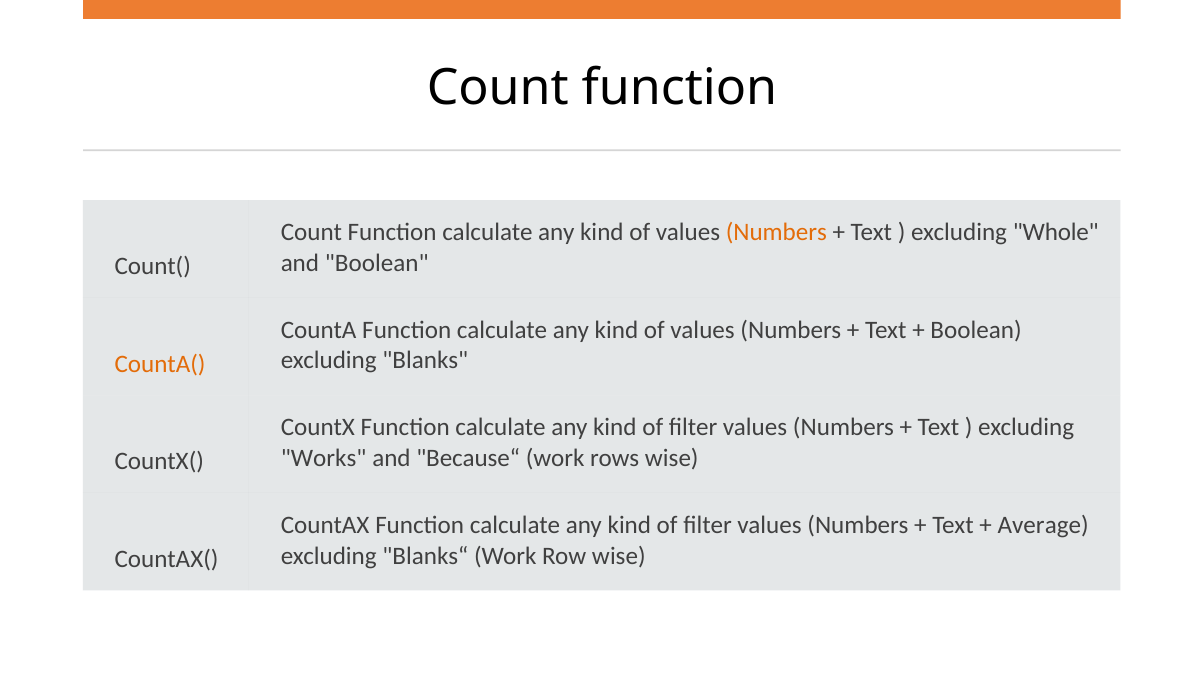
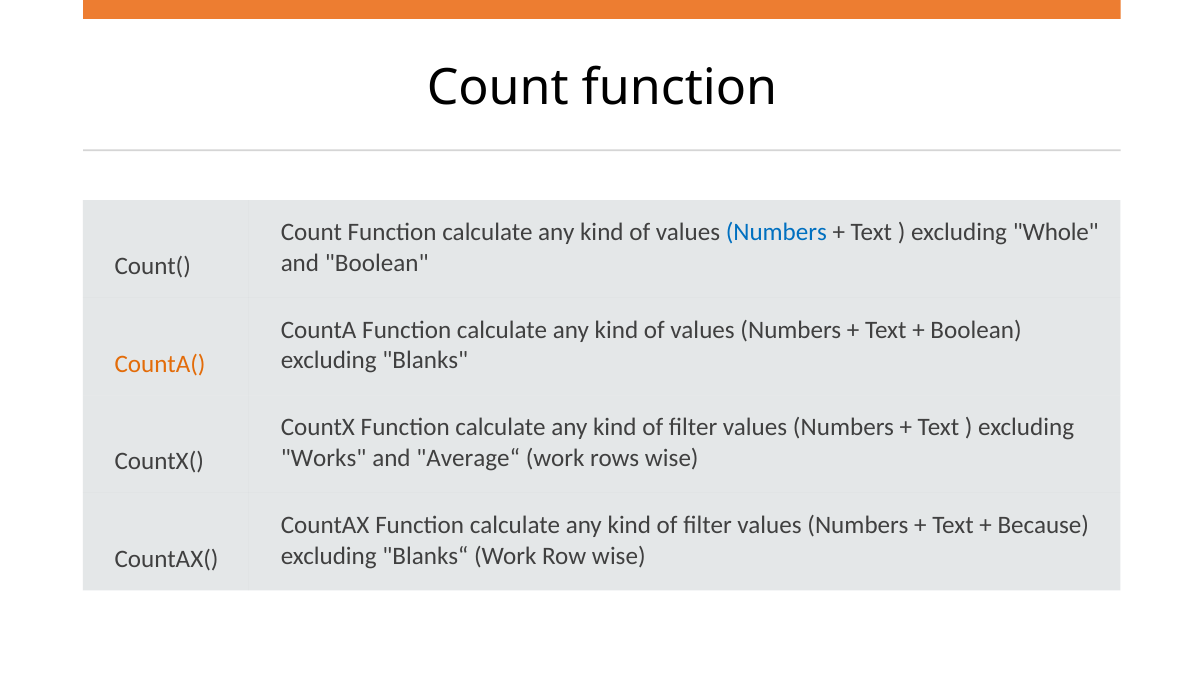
Numbers colour: orange -> blue (776, 232)
Because“: Because“ -> Average“ (468, 458)
Average: Average -> Because (1043, 525)
